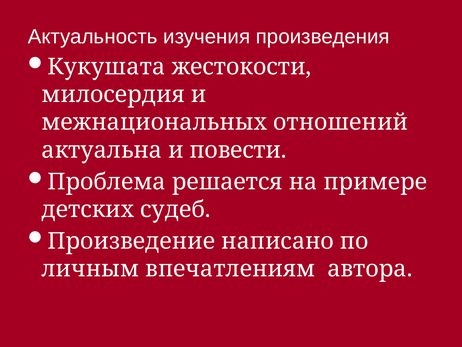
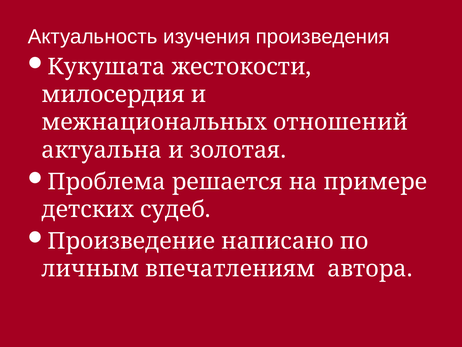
повести: повести -> золотая (238, 150)
